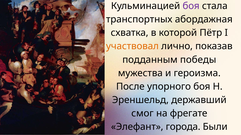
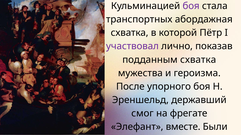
участвовал colour: orange -> purple (132, 46)
подданным победы: победы -> схватка (198, 60)
города: города -> вместе (183, 127)
